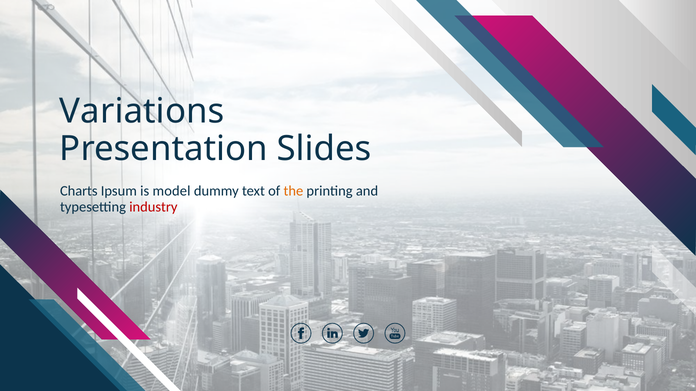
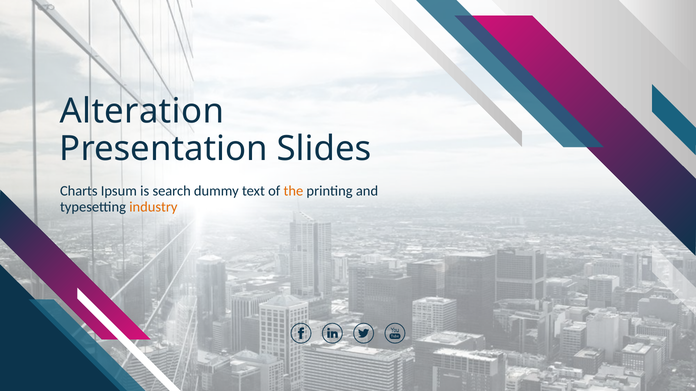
Variations: Variations -> Alteration (142, 111)
model: model -> search (172, 191)
industry colour: red -> orange (153, 207)
